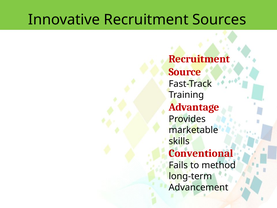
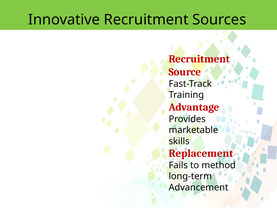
Conventional: Conventional -> Replacement (201, 153)
